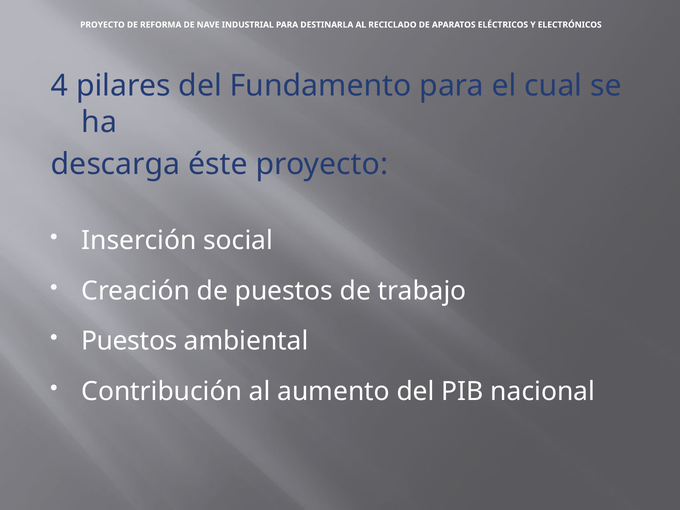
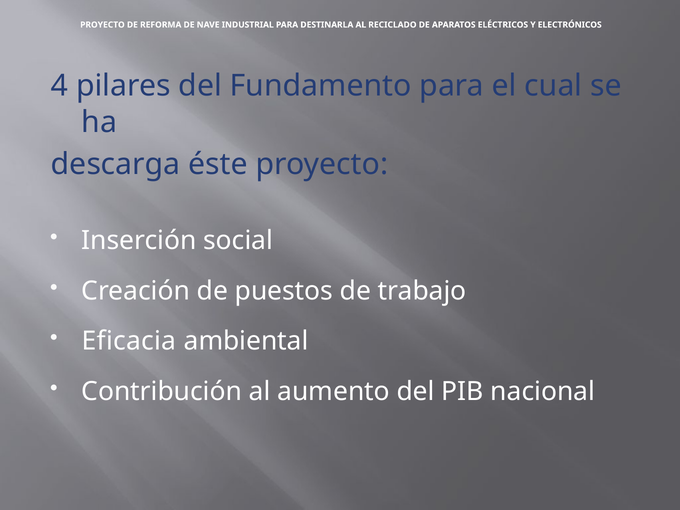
Puestos: Puestos -> Eficacia (129, 341)
